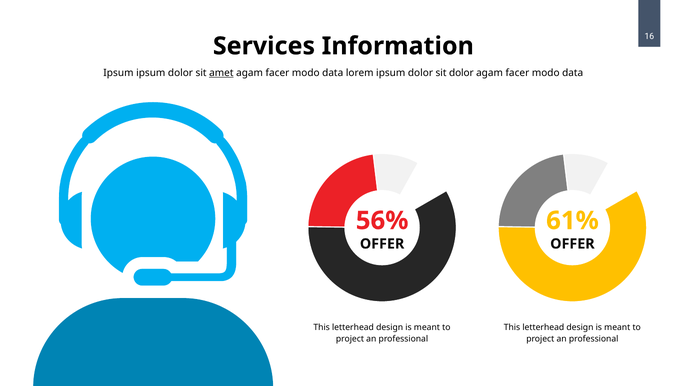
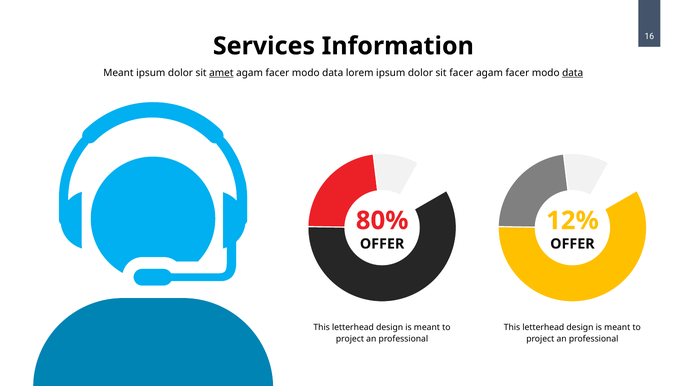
Ipsum: Ipsum -> Meant (118, 73)
sit dolor: dolor -> facer (461, 73)
data underline: none -> present (573, 73)
56%: 56% -> 80% (382, 221)
61%: 61% -> 12% (572, 221)
